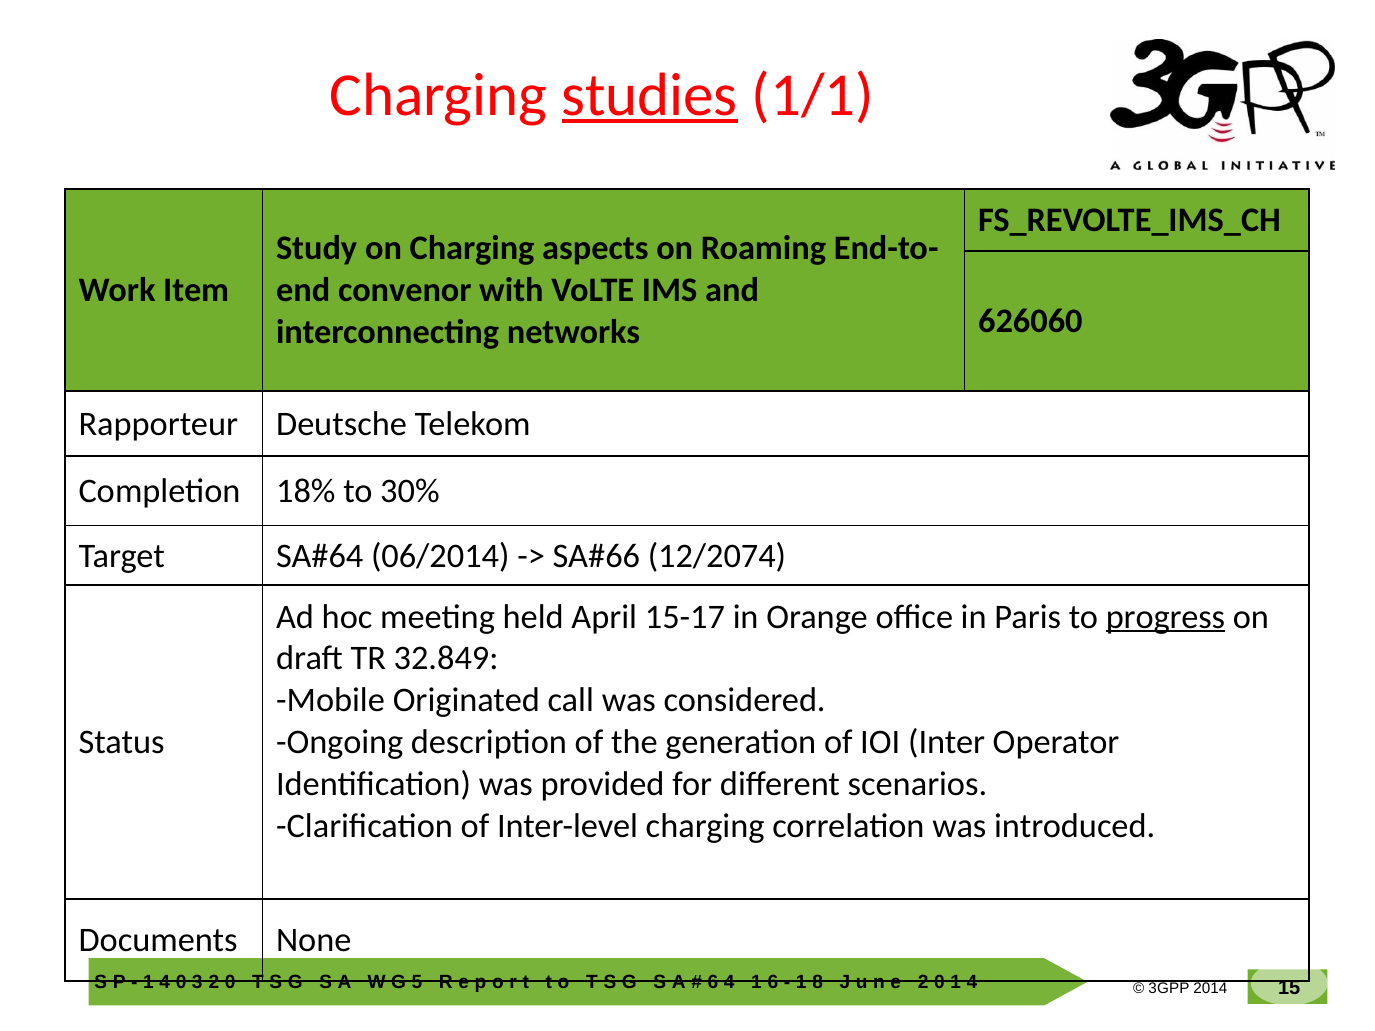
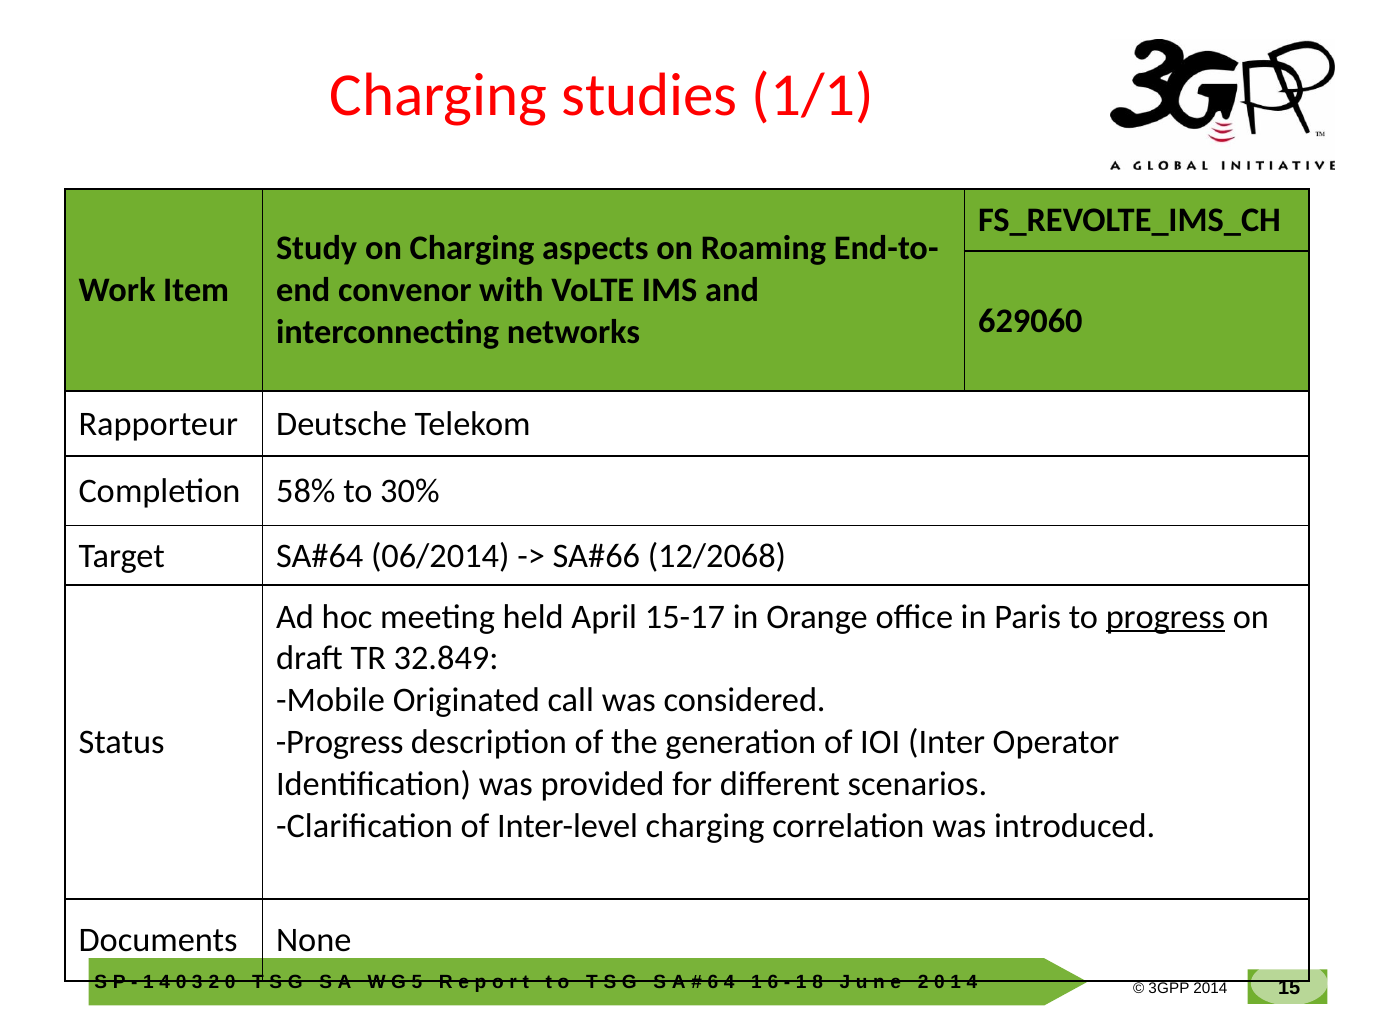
studies underline: present -> none (650, 95)
626060: 626060 -> 629060 (1030, 321)
18%: 18% -> 58% (306, 491)
12/2074: 12/2074 -> 12/2068 (717, 556)
Ongoing: Ongoing -> Progress (340, 743)
